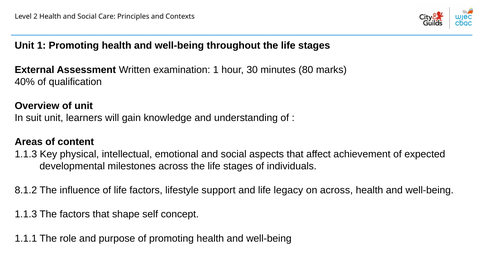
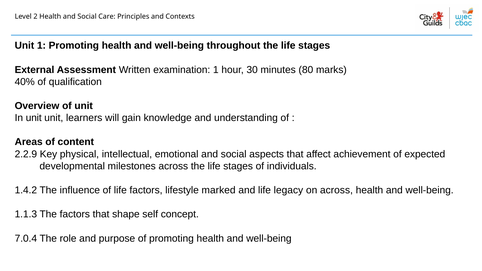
In suit: suit -> unit (34, 118)
1.1.3: 1.1.3 -> 2.2.9 (26, 154)
8.1.2: 8.1.2 -> 1.4.2 (26, 190)
support: support -> marked (219, 190)
1.1.1: 1.1.1 -> 7.0.4 (26, 238)
